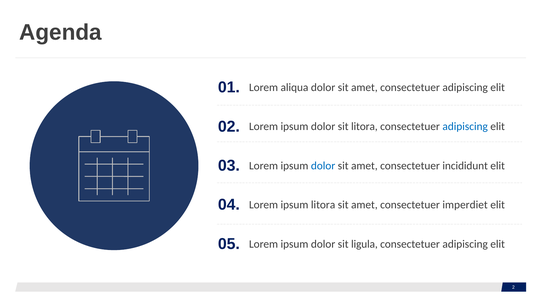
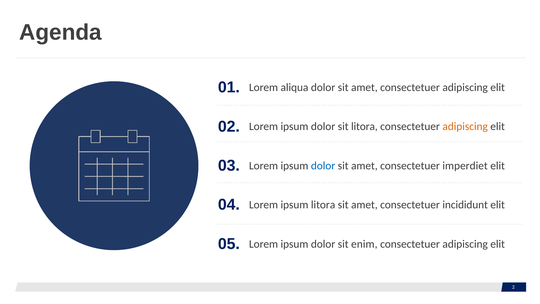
adipiscing colour: blue -> orange (465, 126)
incididunt: incididunt -> imperdiet (465, 166)
imperdiet: imperdiet -> incididunt (465, 205)
ligula: ligula -> enim (364, 244)
